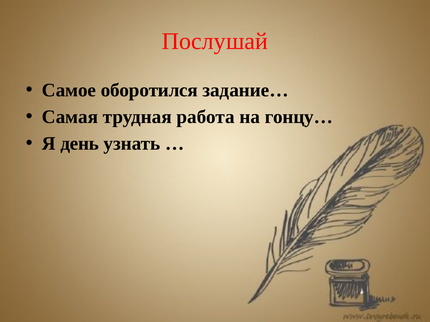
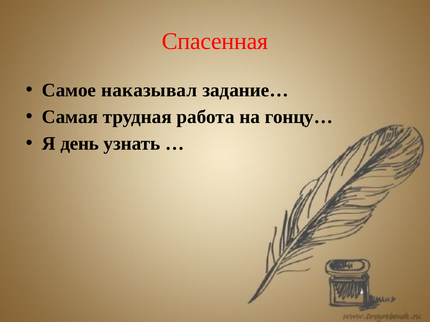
Послушай: Послушай -> Спасенная (215, 41)
оборотился: оборотился -> наказывал (149, 90)
